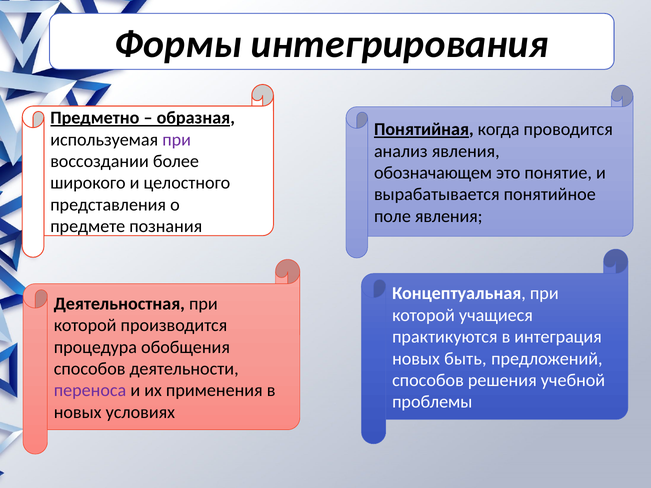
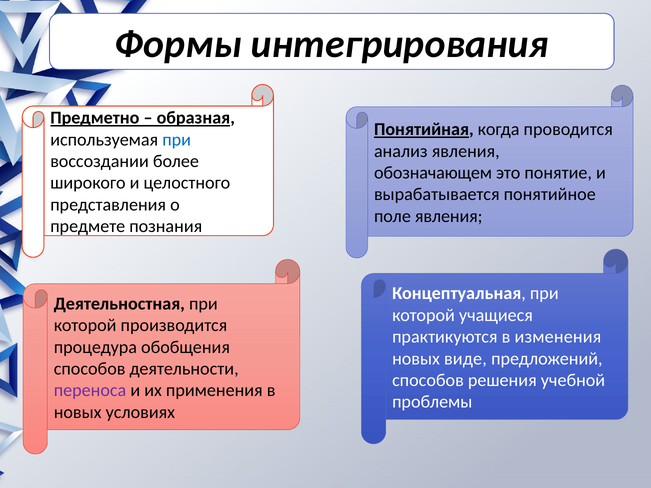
при colour: purple -> blue (177, 140)
интеграция: интеграция -> изменения (558, 337)
быть: быть -> виде (465, 359)
